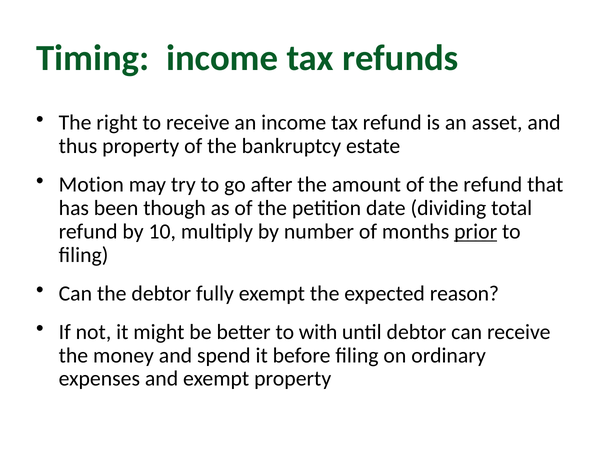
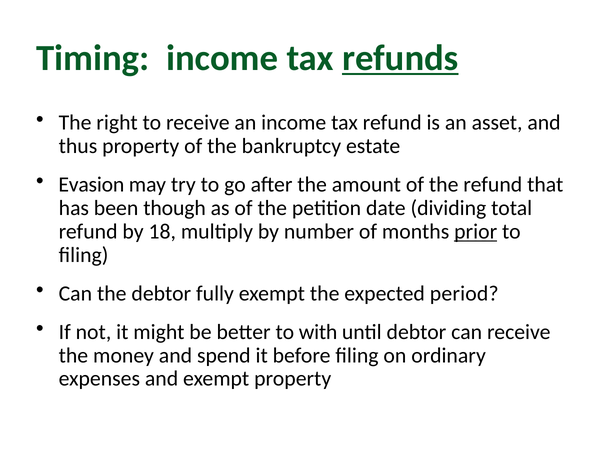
refunds underline: none -> present (400, 58)
Motion: Motion -> Evasion (91, 185)
10: 10 -> 18 (162, 232)
reason: reason -> period (464, 294)
